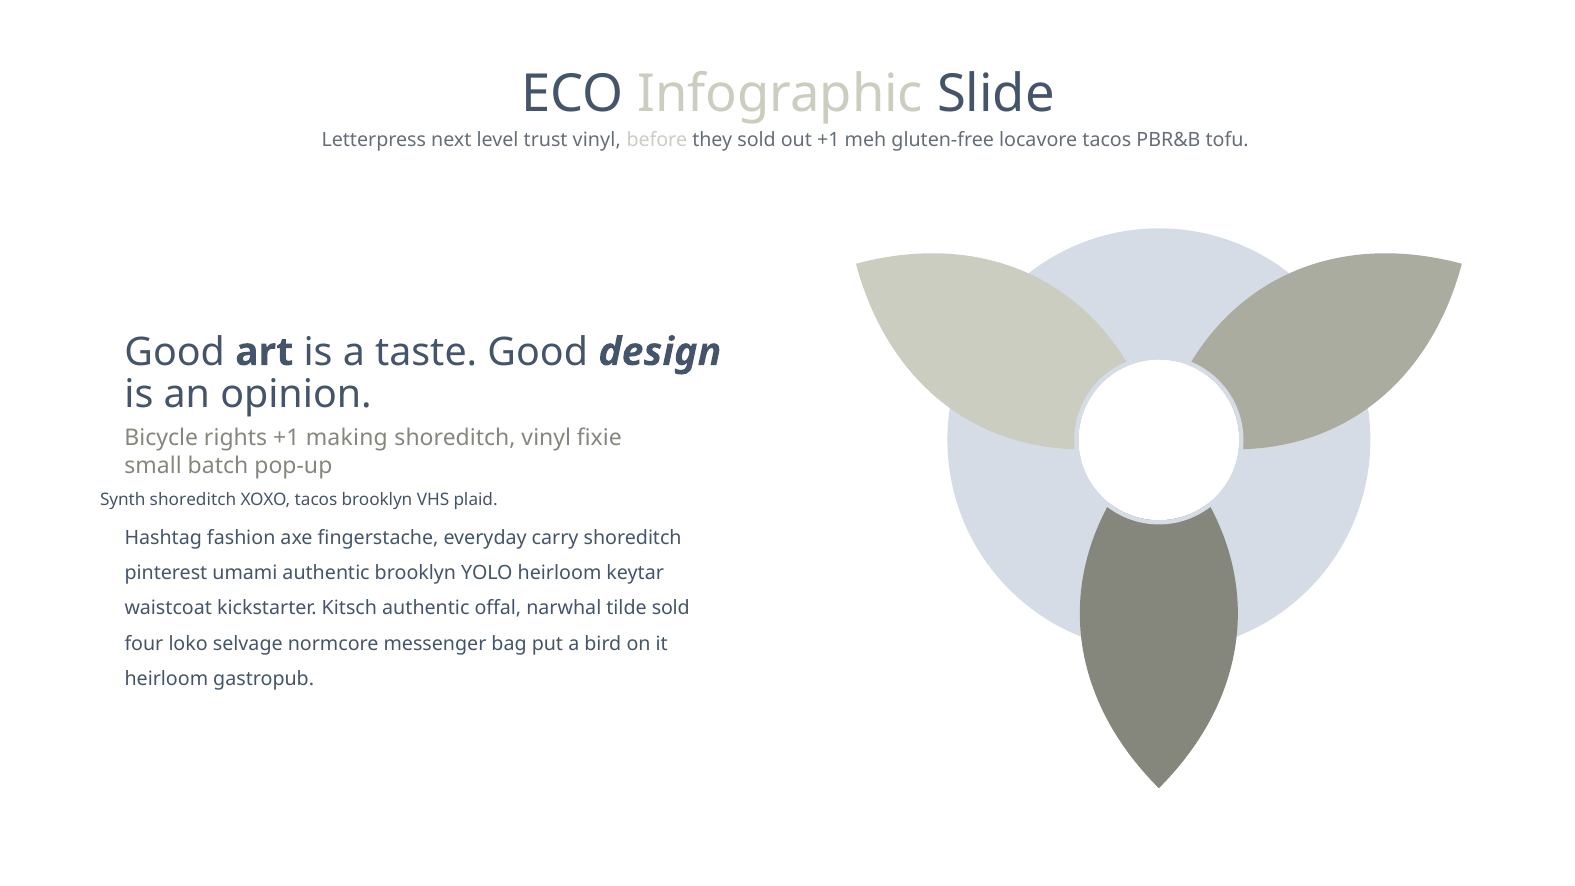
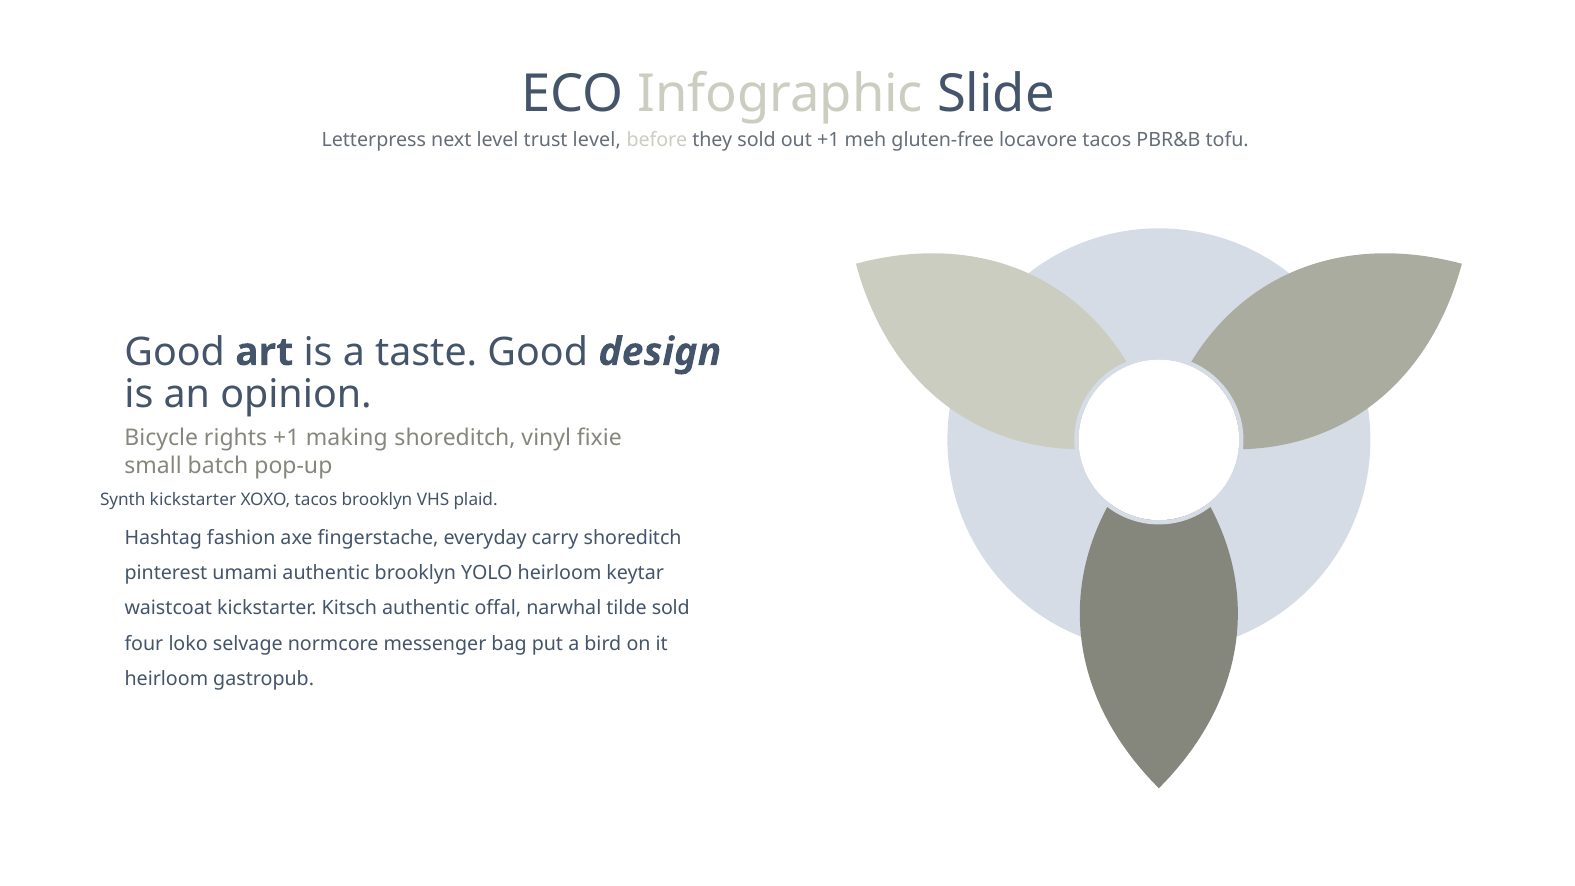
trust vinyl: vinyl -> level (597, 140)
Synth shoreditch: shoreditch -> kickstarter (193, 499)
